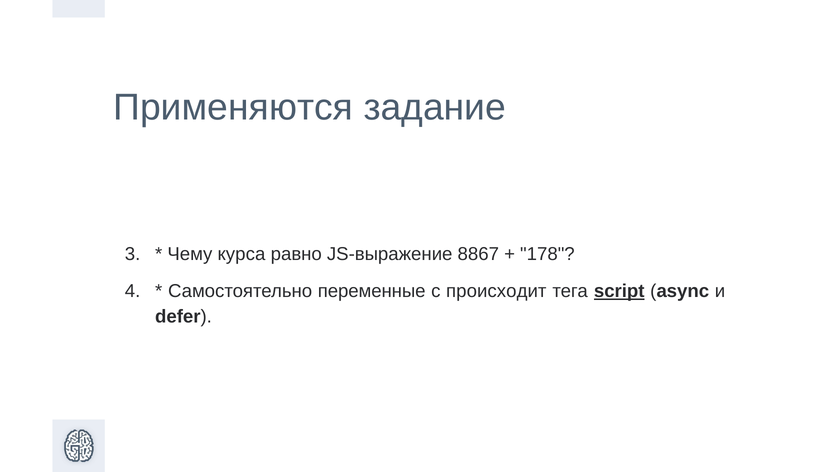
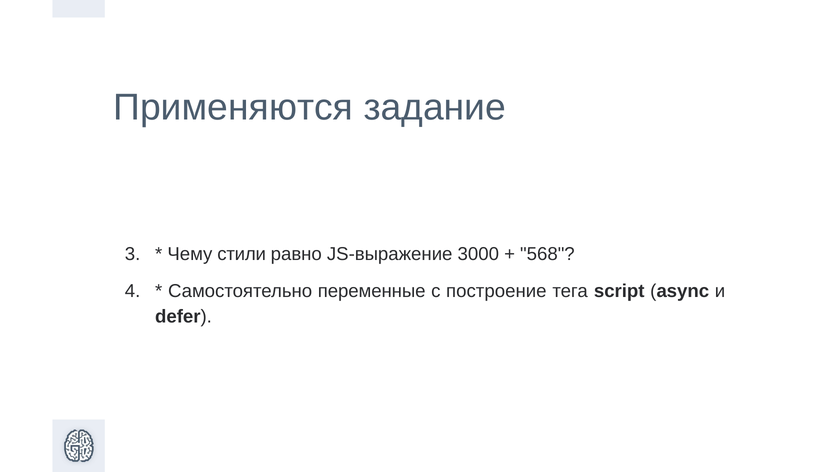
курса: курса -> стили (242, 254)
8867: 8867 -> 3000 (478, 254)
178: 178 -> 568 (547, 254)
происходит: происходит -> построение (496, 291)
script underline: present -> none (619, 291)
